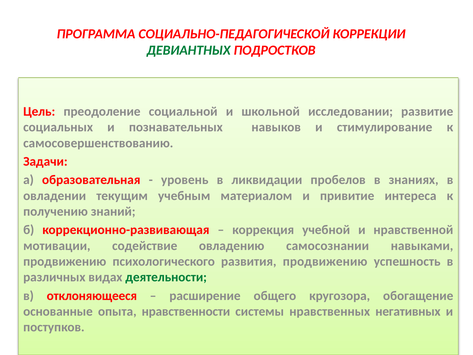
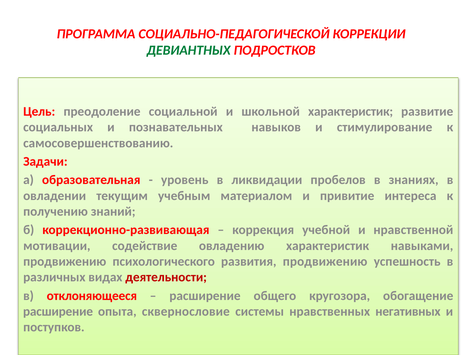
школьной исследовании: исследовании -> характеристик (351, 111)
овладению самосознании: самосознании -> характеристик (328, 246)
деятельности colour: green -> red (166, 277)
основанные: основанные -> расширение (58, 311)
нравственности: нравственности -> сквернословие (186, 311)
